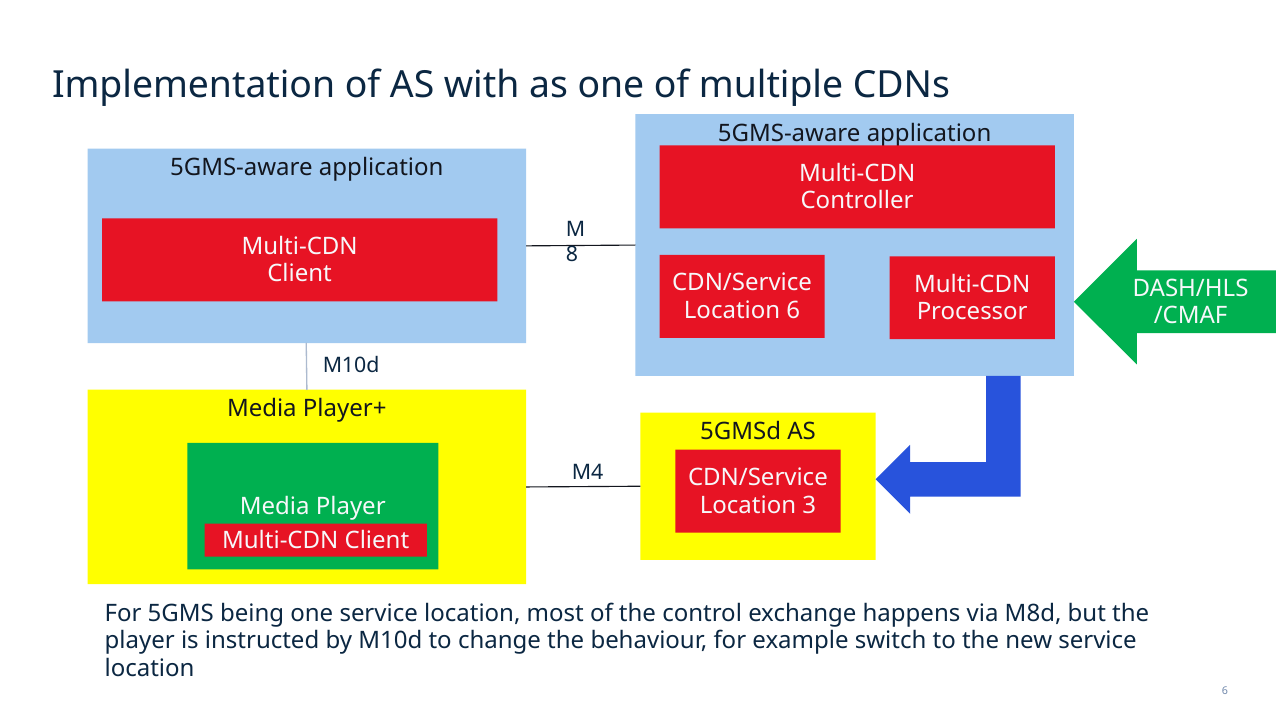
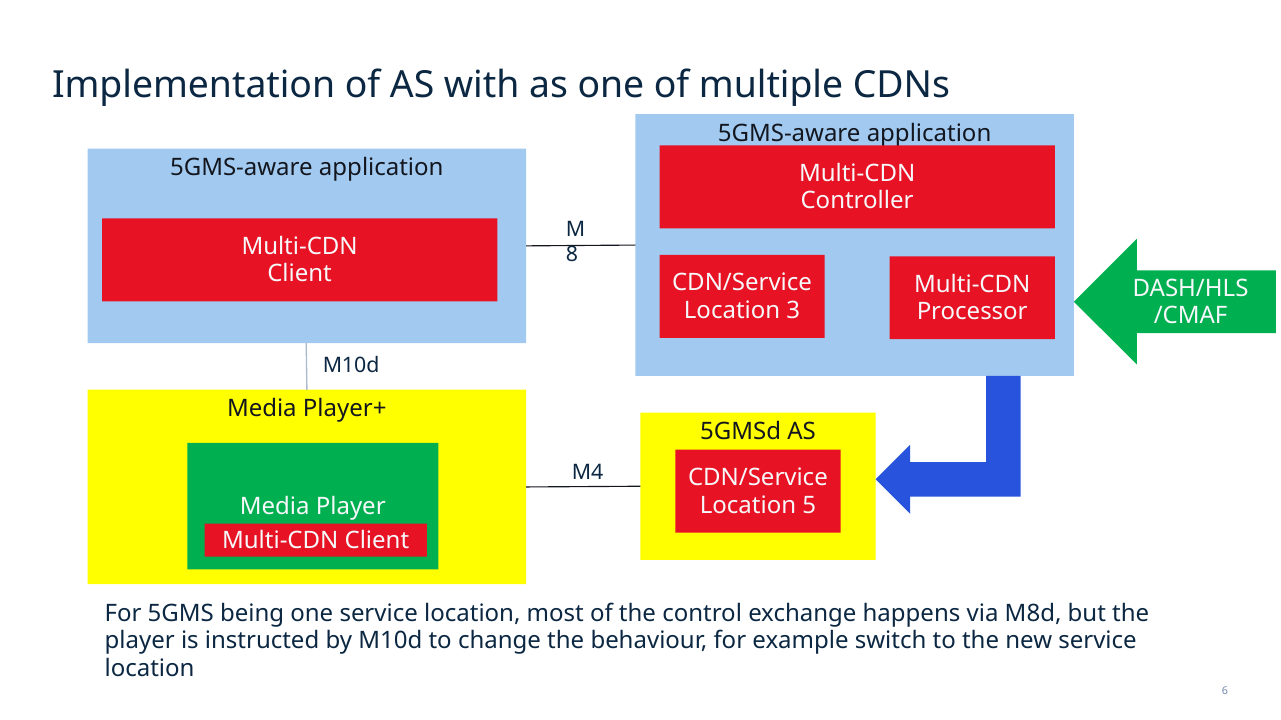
Location 6: 6 -> 3 (793, 311)
3: 3 -> 5 (809, 506)
